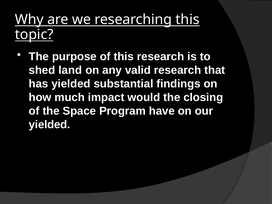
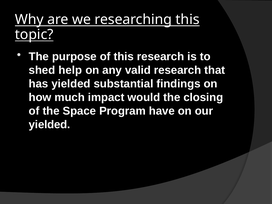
land: land -> help (70, 70)
